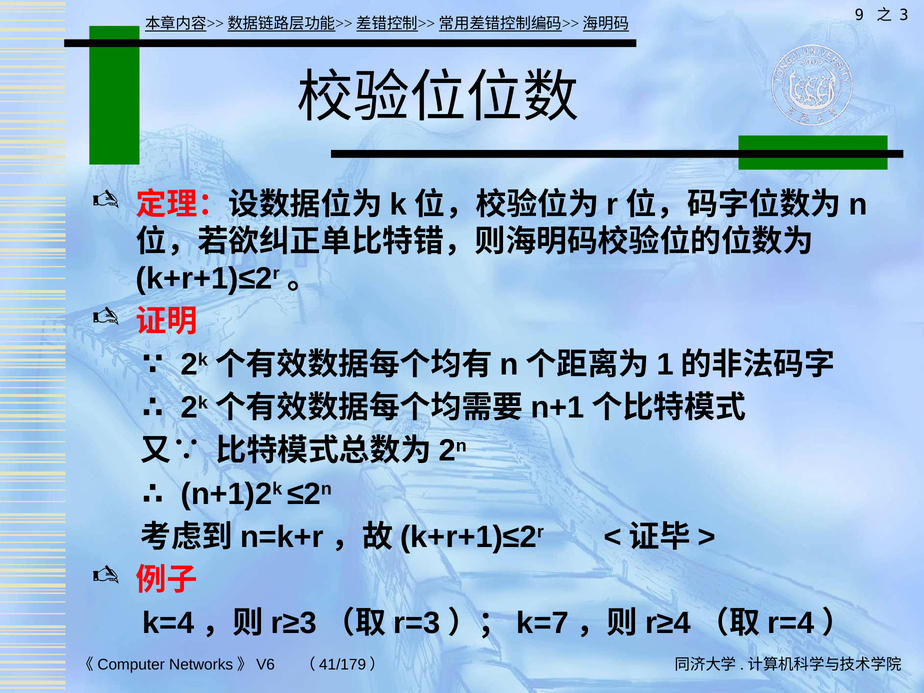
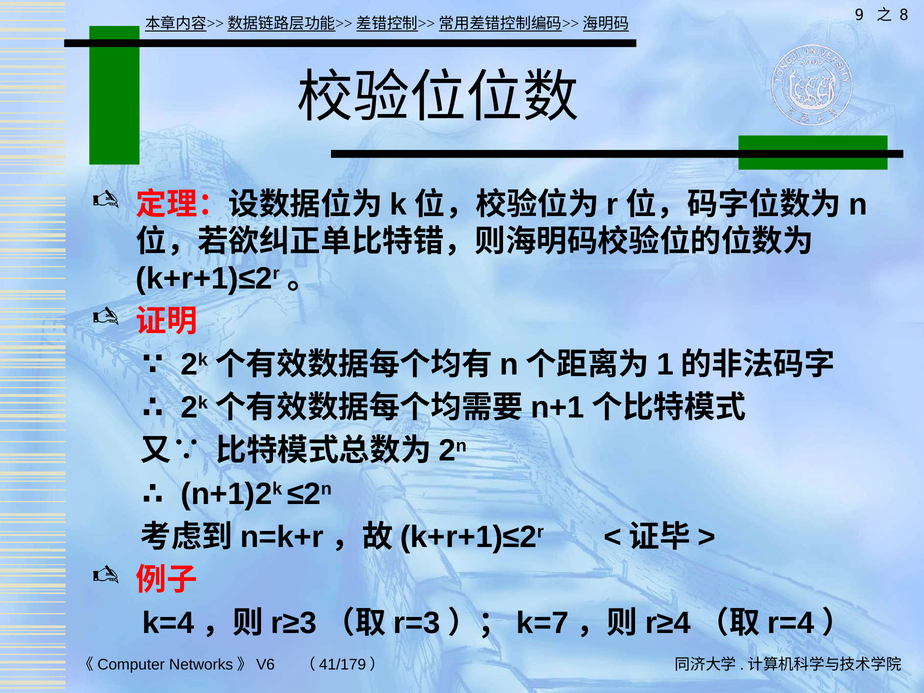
3: 3 -> 8 (904, 15)
